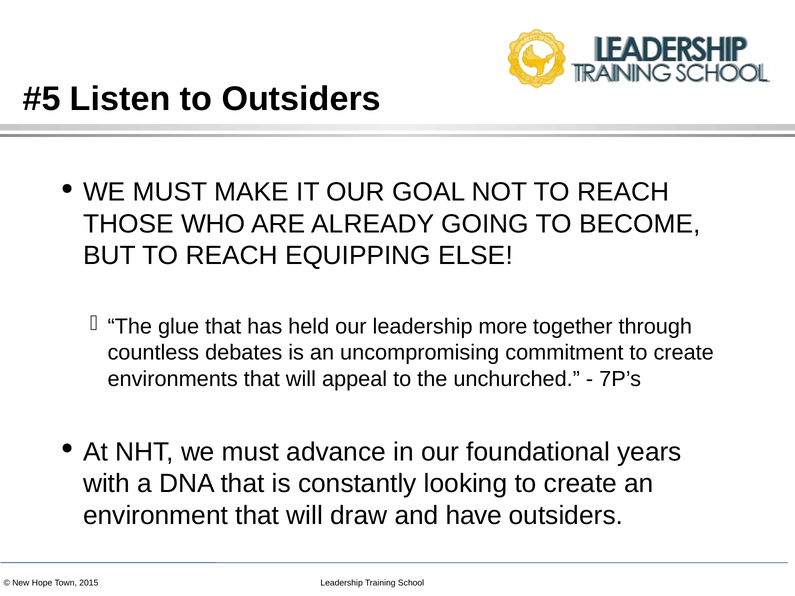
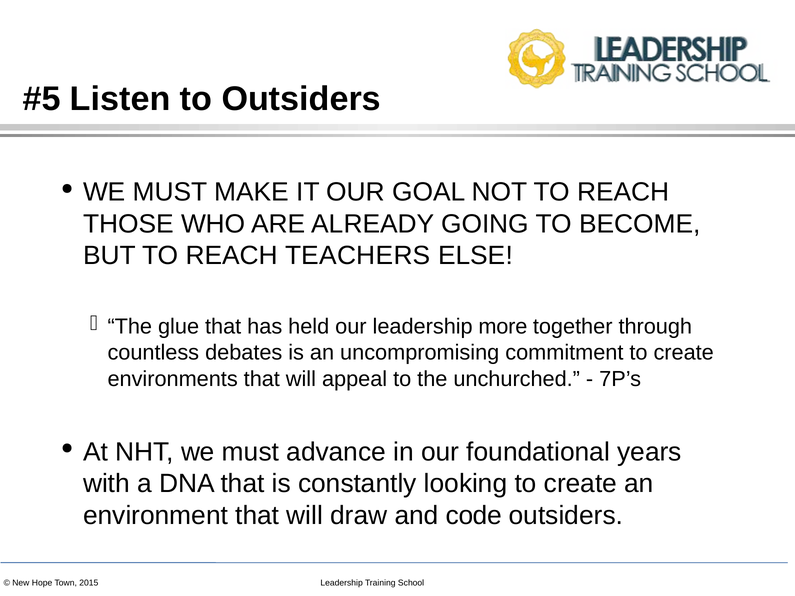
EQUIPPING: EQUIPPING -> TEACHERS (358, 256)
have: have -> code (474, 516)
